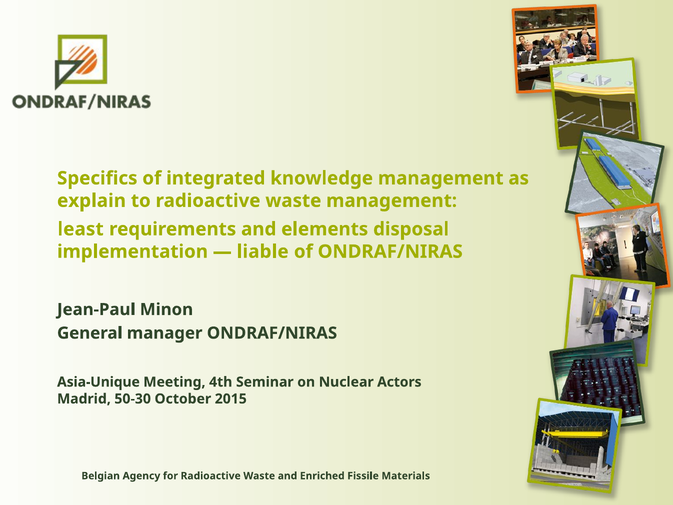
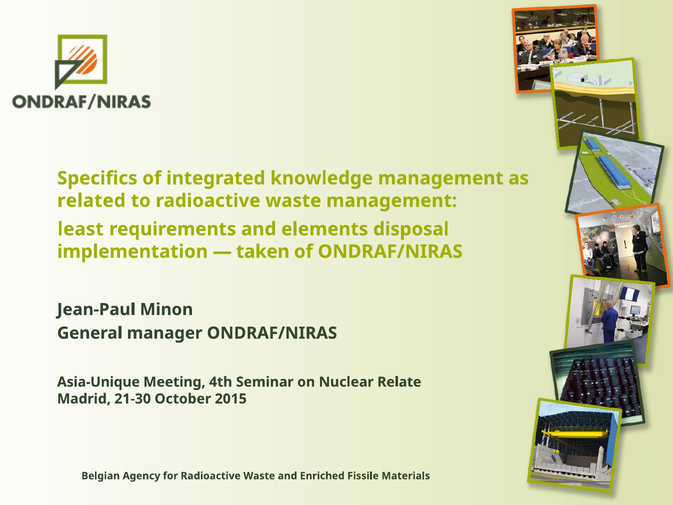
explain: explain -> related (91, 201)
liable: liable -> taken (263, 252)
Actors: Actors -> Relate (399, 382)
50-30: 50-30 -> 21-30 (133, 399)
